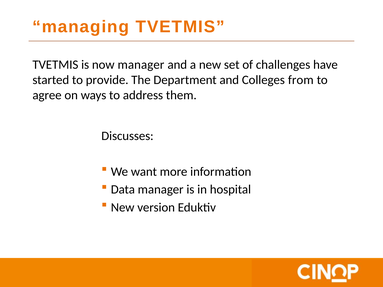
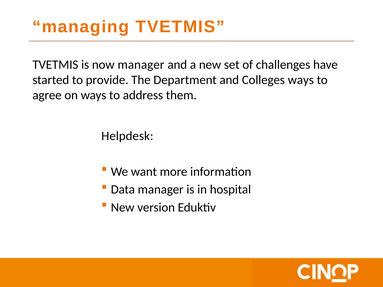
Colleges from: from -> ways (301, 80)
Discusses: Discusses -> Helpdesk (127, 136)
